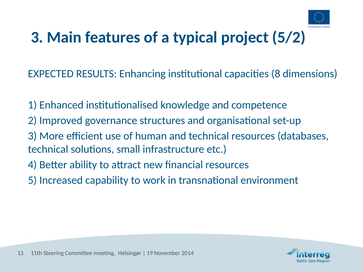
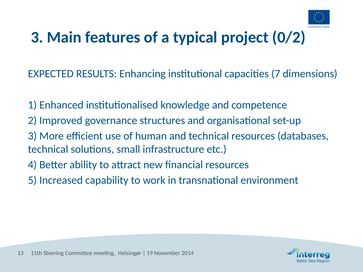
5/2: 5/2 -> 0/2 (289, 37)
8: 8 -> 7 (276, 74)
